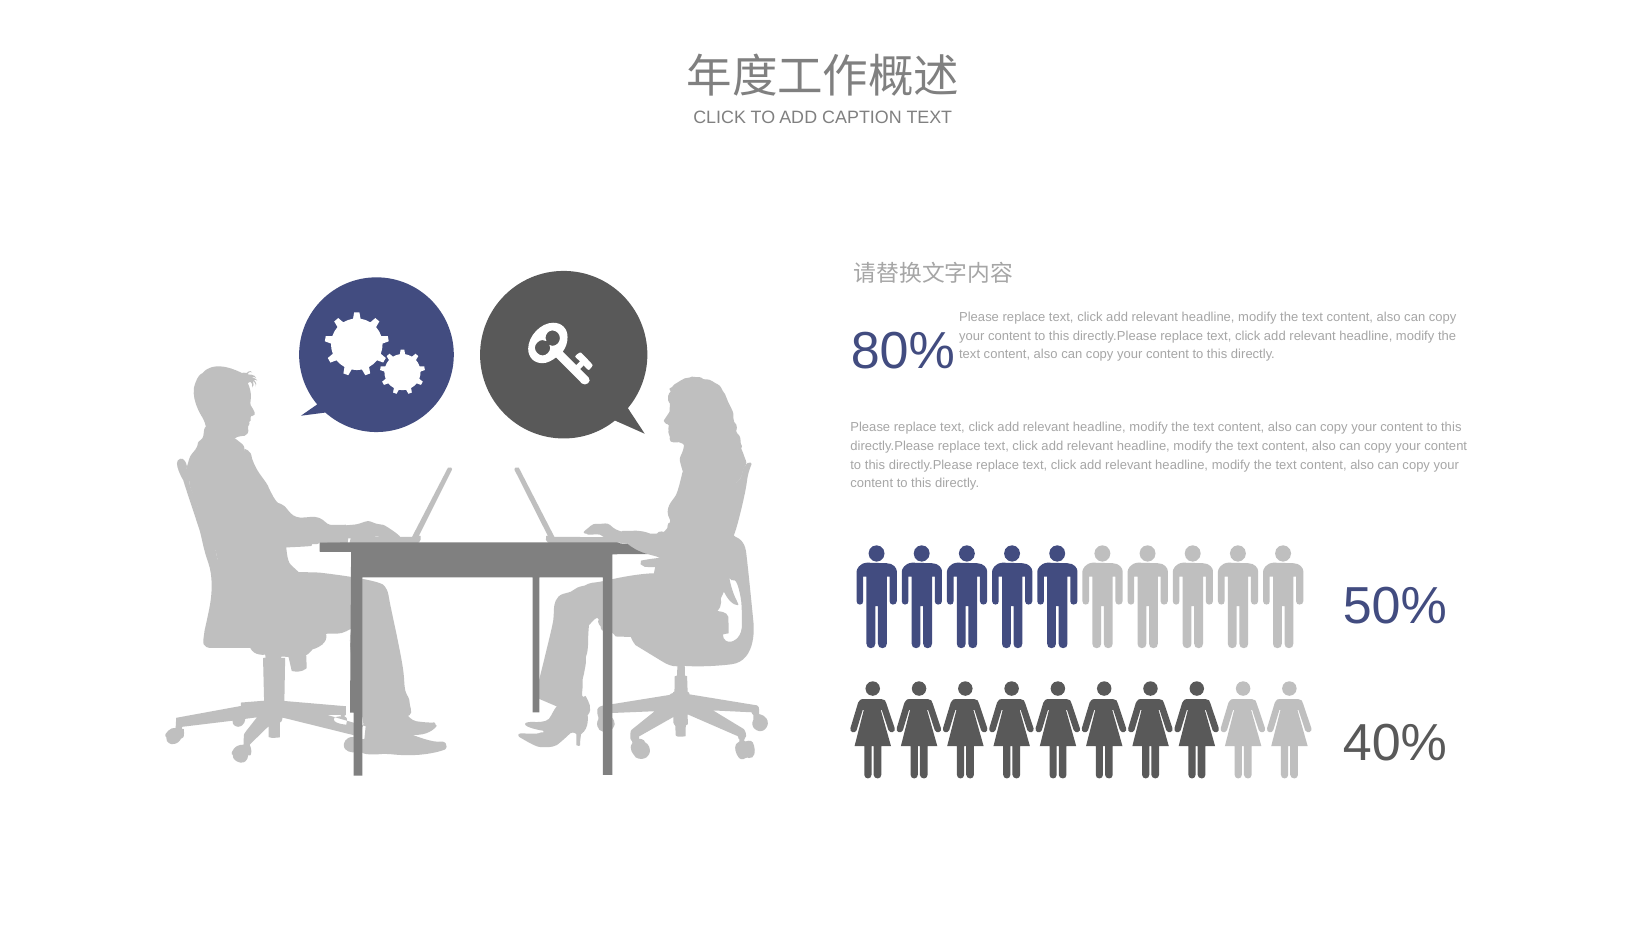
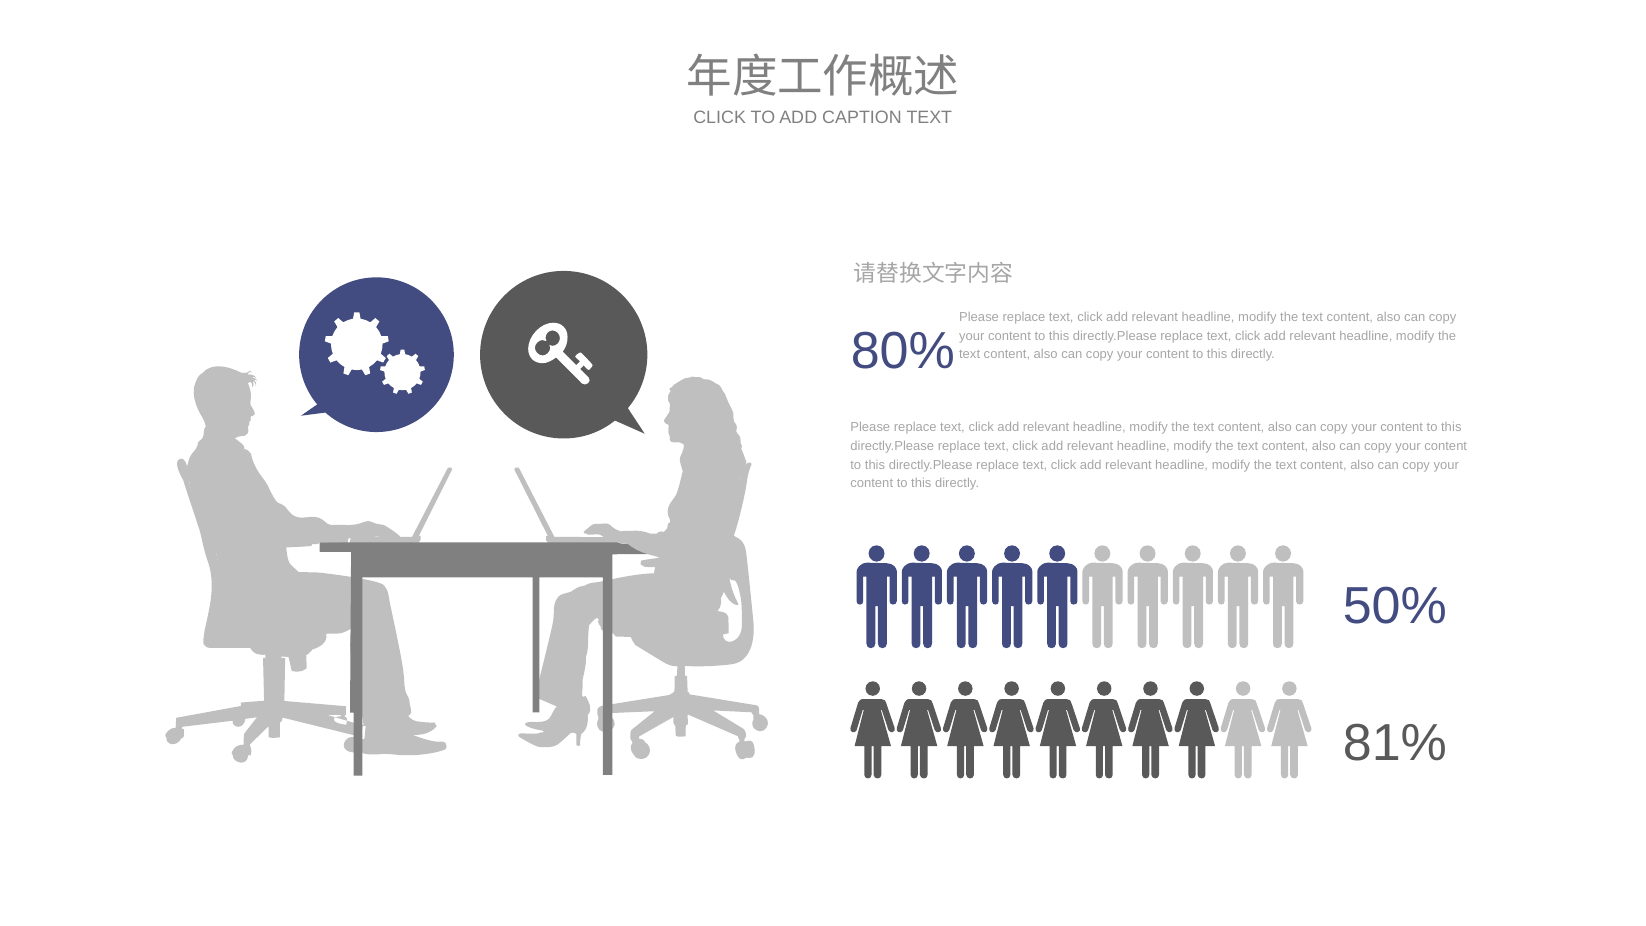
40%: 40% -> 81% (1395, 743)
